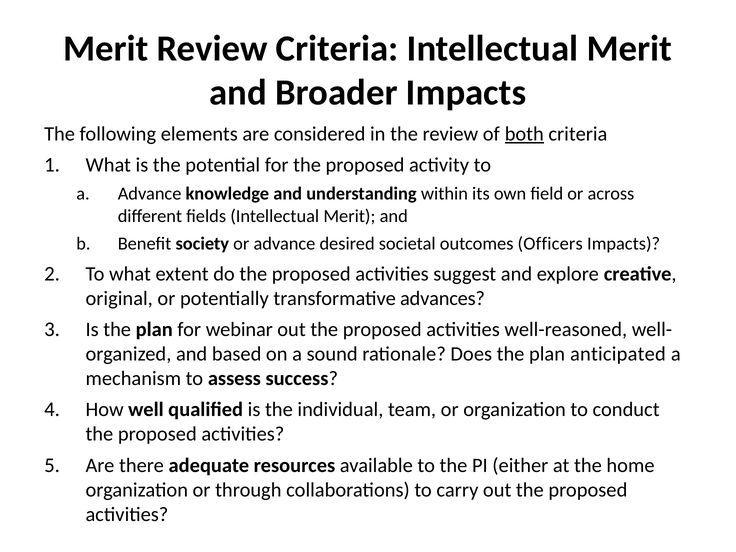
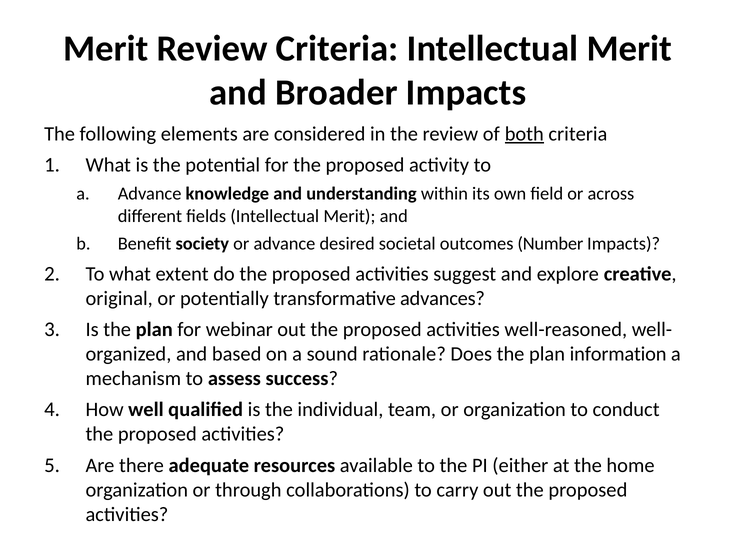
Officers: Officers -> Number (550, 244)
anticipated: anticipated -> information (618, 354)
